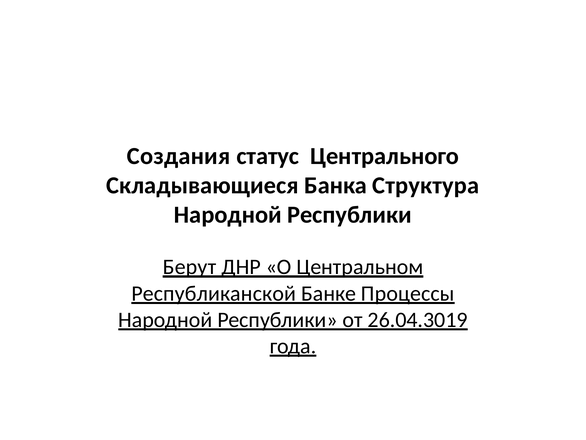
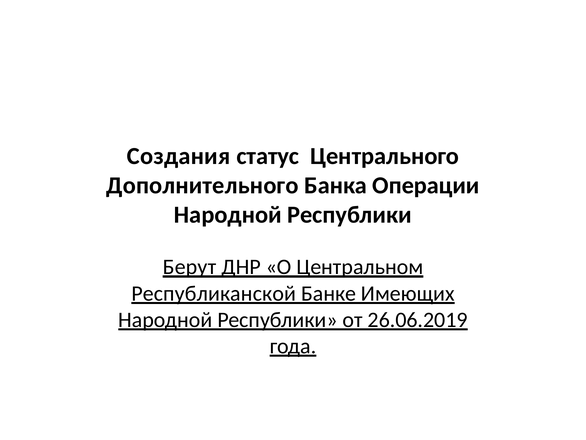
Складывающиеся: Складывающиеся -> Дополнительного (202, 185)
Структура: Структура -> Операции (426, 185)
Процессы: Процессы -> Имеющих (408, 293)
26.04.3019: 26.04.3019 -> 26.06.2019 (418, 319)
